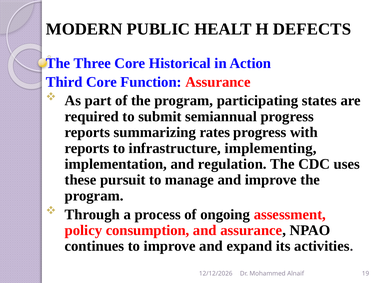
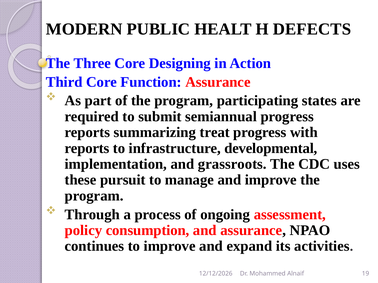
Historical: Historical -> Designing (180, 63)
rates: rates -> treat (215, 133)
implementing: implementing -> developmental (271, 148)
regulation: regulation -> grassroots (232, 164)
